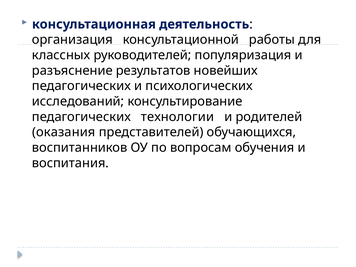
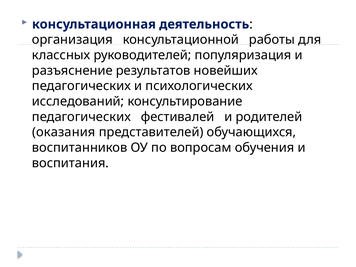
технологии: технологии -> фестивалей (178, 117)
